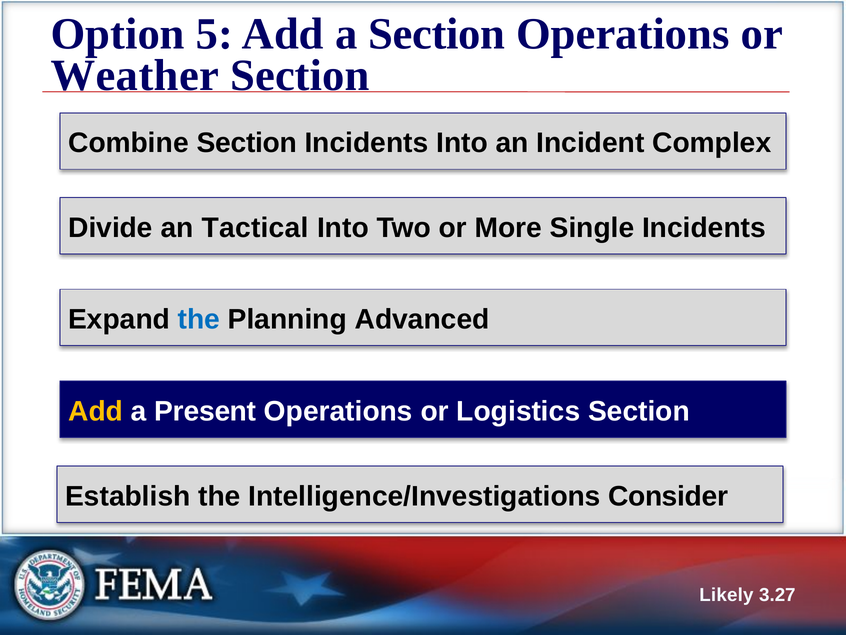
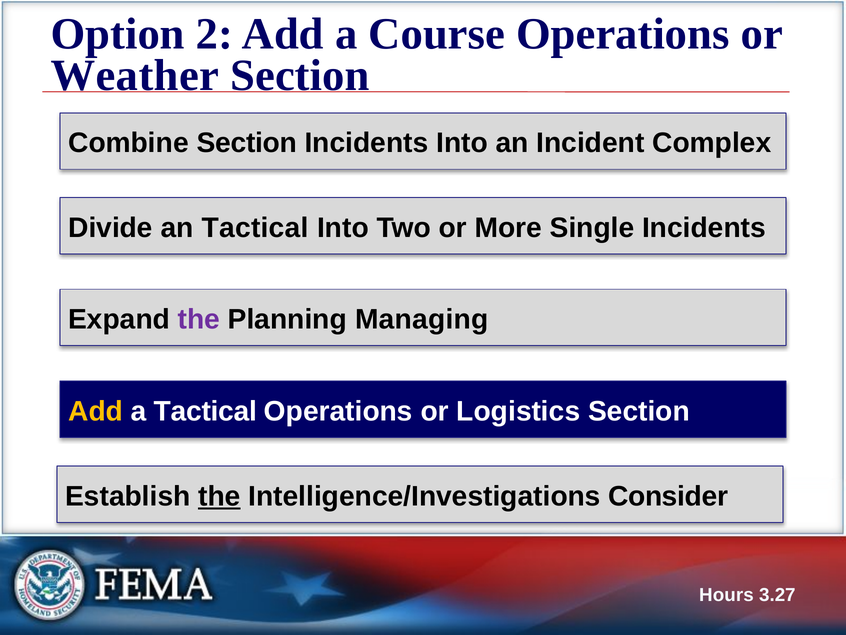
5: 5 -> 2 (215, 34)
a Section: Section -> Course (437, 34)
the colour: blue -> purple (199, 319)
Advanced: Advanced -> Managing (422, 319)
Present: Present -> Tactical (205, 411)
the underline: none -> present (219, 496)
Likely: Likely -> Hours (726, 595)
